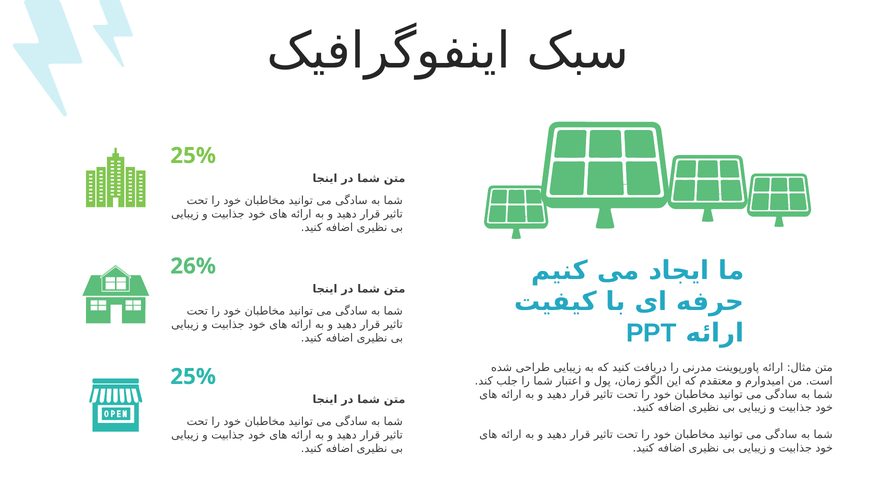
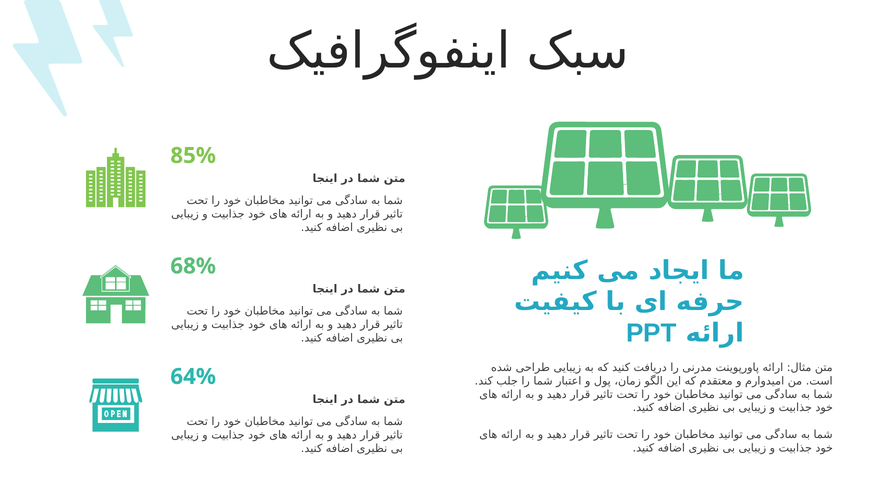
25%: 25% -> 85% (193, 156)
26%: 26% -> 68% (193, 266)
25%: 25% -> 64% (193, 377)
